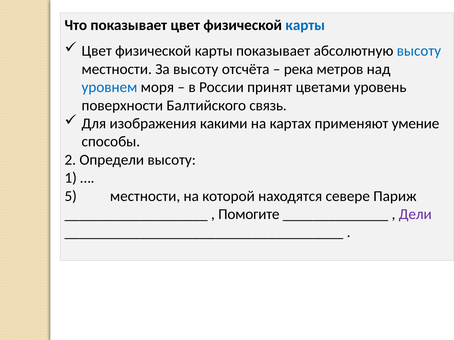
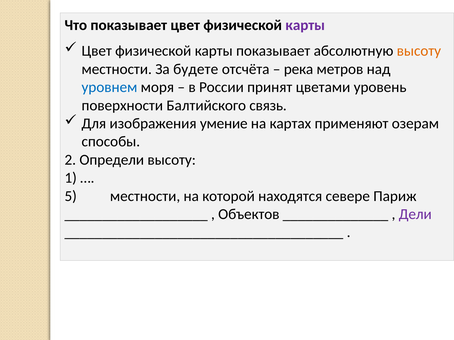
карты colour: blue -> purple (305, 25)
высоту colour: blue -> orange (419, 51)
За высоту: высоту -> будете (196, 69)
какими: какими -> умение (224, 124)
умение: умение -> озерам (415, 124)
Помогите: Помогите -> Объектов (249, 214)
